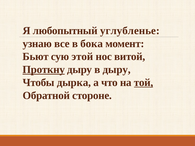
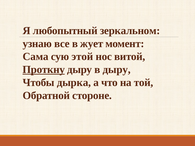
углубленье: углубленье -> зеркальном (130, 31)
бока: бока -> жует (92, 44)
Бьют: Бьют -> Сама (36, 57)
той underline: present -> none (144, 83)
